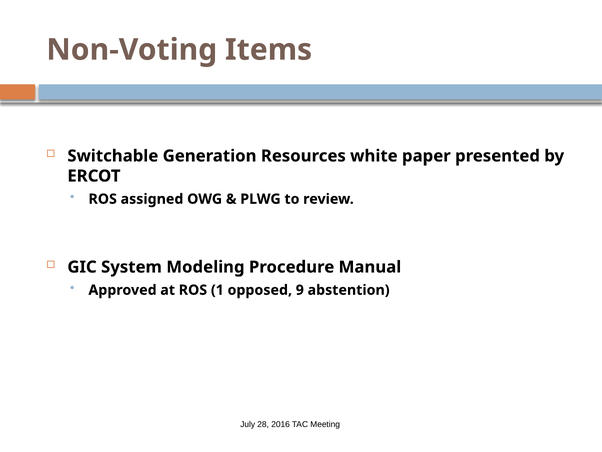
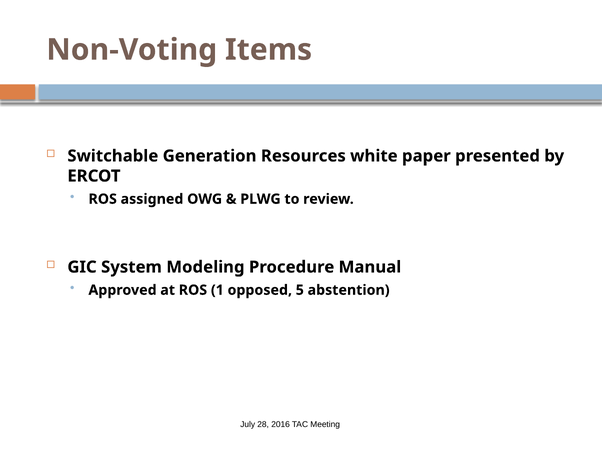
9: 9 -> 5 (300, 290)
